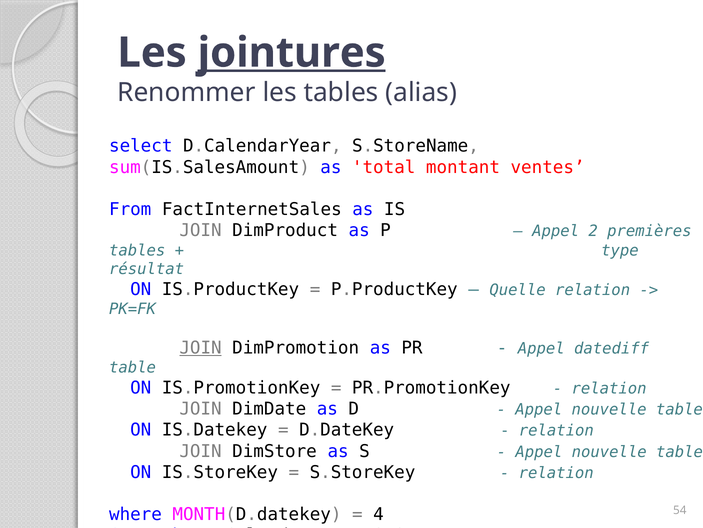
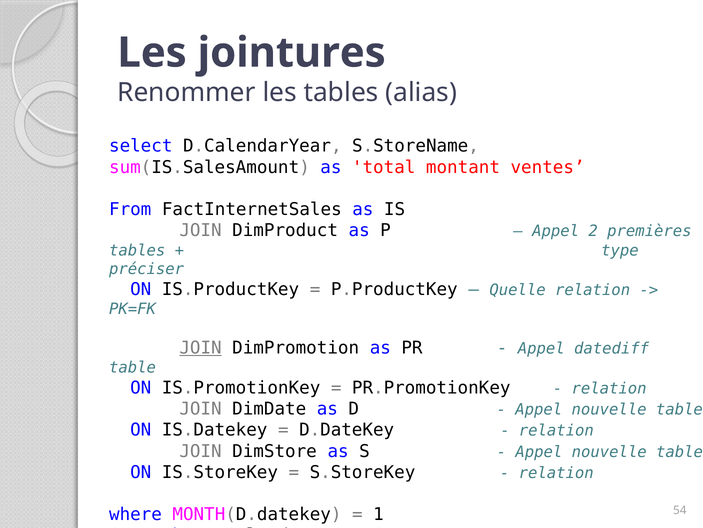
jointures underline: present -> none (292, 53)
résultat: résultat -> préciser (147, 269)
4: 4 -> 1 (378, 514)
